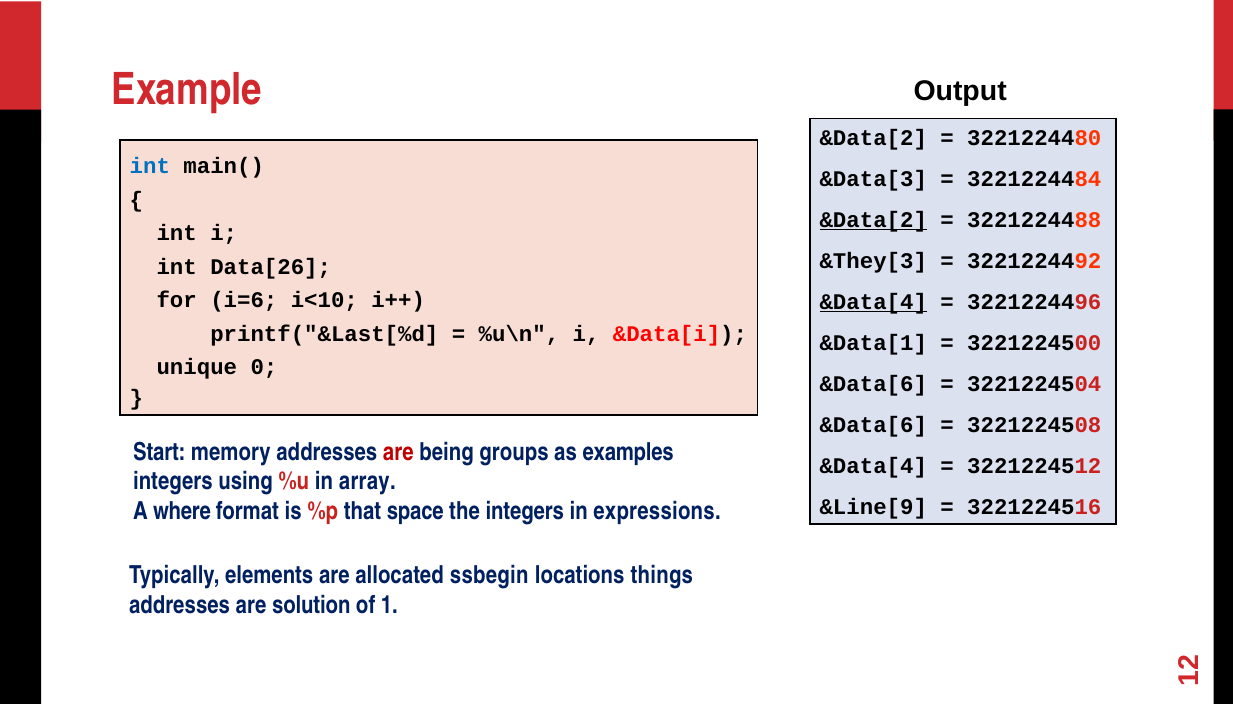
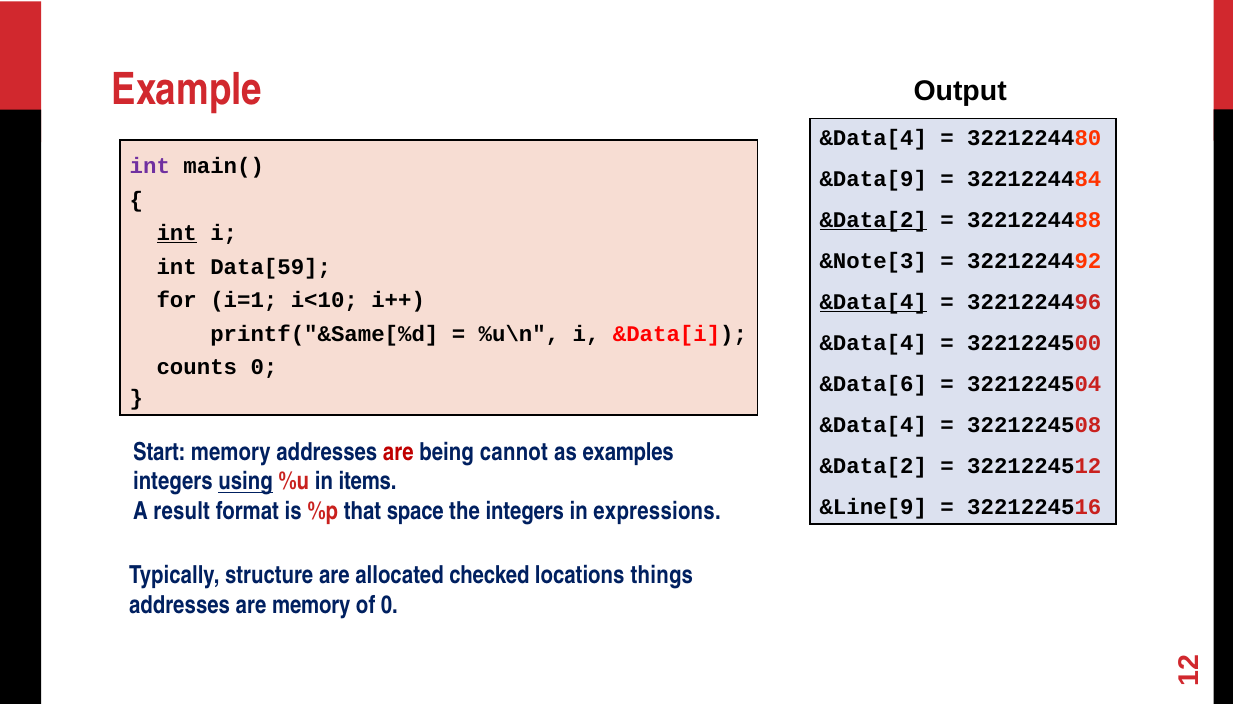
&Data[2: &Data[2 -> &Data[4 (873, 138)
int colour: blue -> purple (150, 166)
&Data[3: &Data[3 -> &Data[9 (873, 179)
int underline: none -> present (177, 233)
&They[3: &They[3 -> &Note[3 (873, 261)
Data[26: Data[26 -> Data[59 (271, 267)
i=6: i=6 -> i=1 (244, 300)
printf("&Last[%d: printf("&Last[%d -> printf("&Same[%d (324, 334)
&Data[1: &Data[1 -> &Data[4 (873, 343)
unique: unique -> counts (197, 368)
&Data[6: &Data[6 -> &Data[4 (873, 426)
groups: groups -> cannot (514, 452)
&Data[4: &Data[4 -> &Data[2 (873, 467)
using underline: none -> present (246, 482)
array: array -> items (368, 482)
where: where -> result (182, 512)
elements: elements -> structure (269, 576)
ssbegin: ssbegin -> checked (489, 576)
are solution: solution -> memory (311, 606)
of 1: 1 -> 0 (389, 606)
